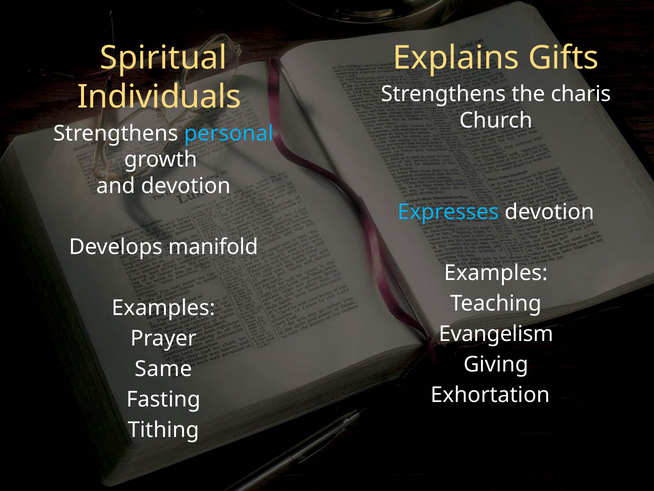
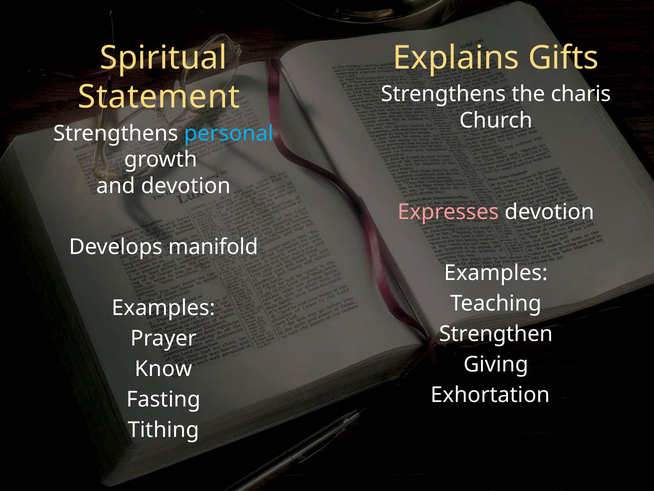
Individuals: Individuals -> Statement (159, 97)
Expresses colour: light blue -> pink (448, 212)
Evangelism: Evangelism -> Strengthen (496, 334)
Same: Same -> Know (163, 369)
